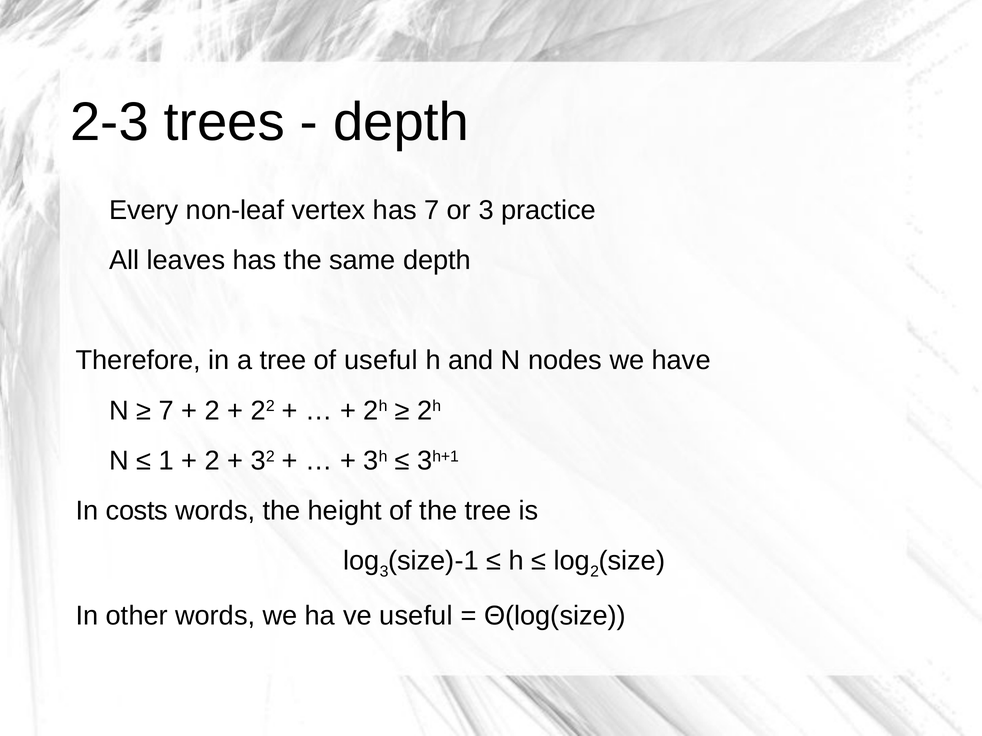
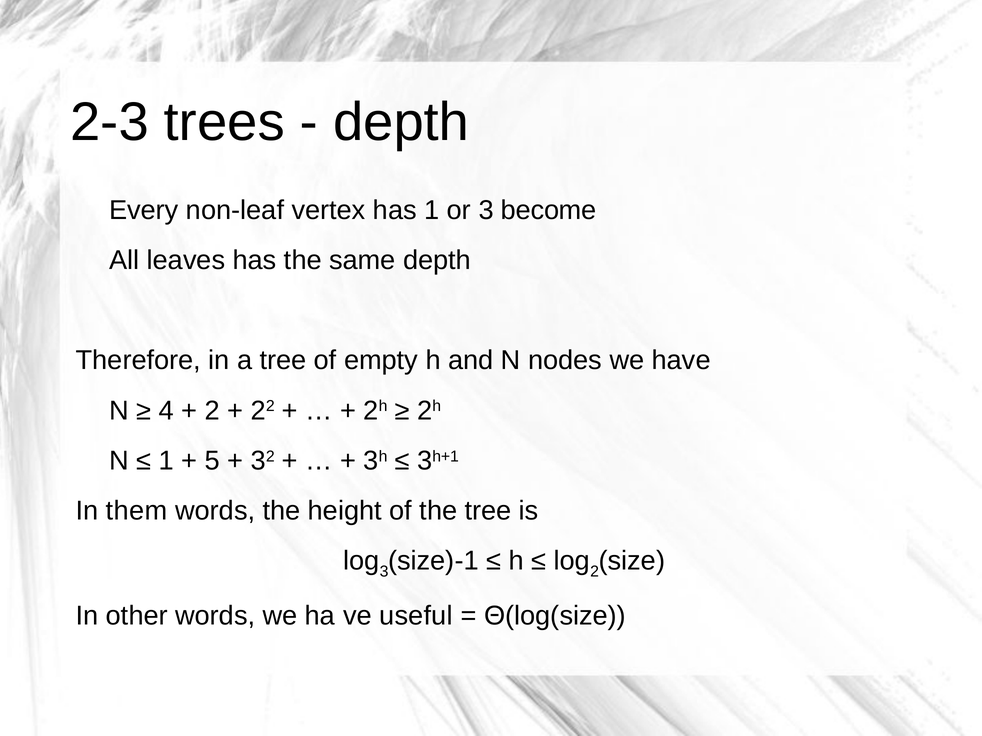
has 7: 7 -> 1 (432, 210)
practice: practice -> become (549, 210)
of useful: useful -> empty (381, 361)
7: 7 -> 4 (166, 411)
2: 2 -> 5 (212, 461)
costs: costs -> them (137, 511)
